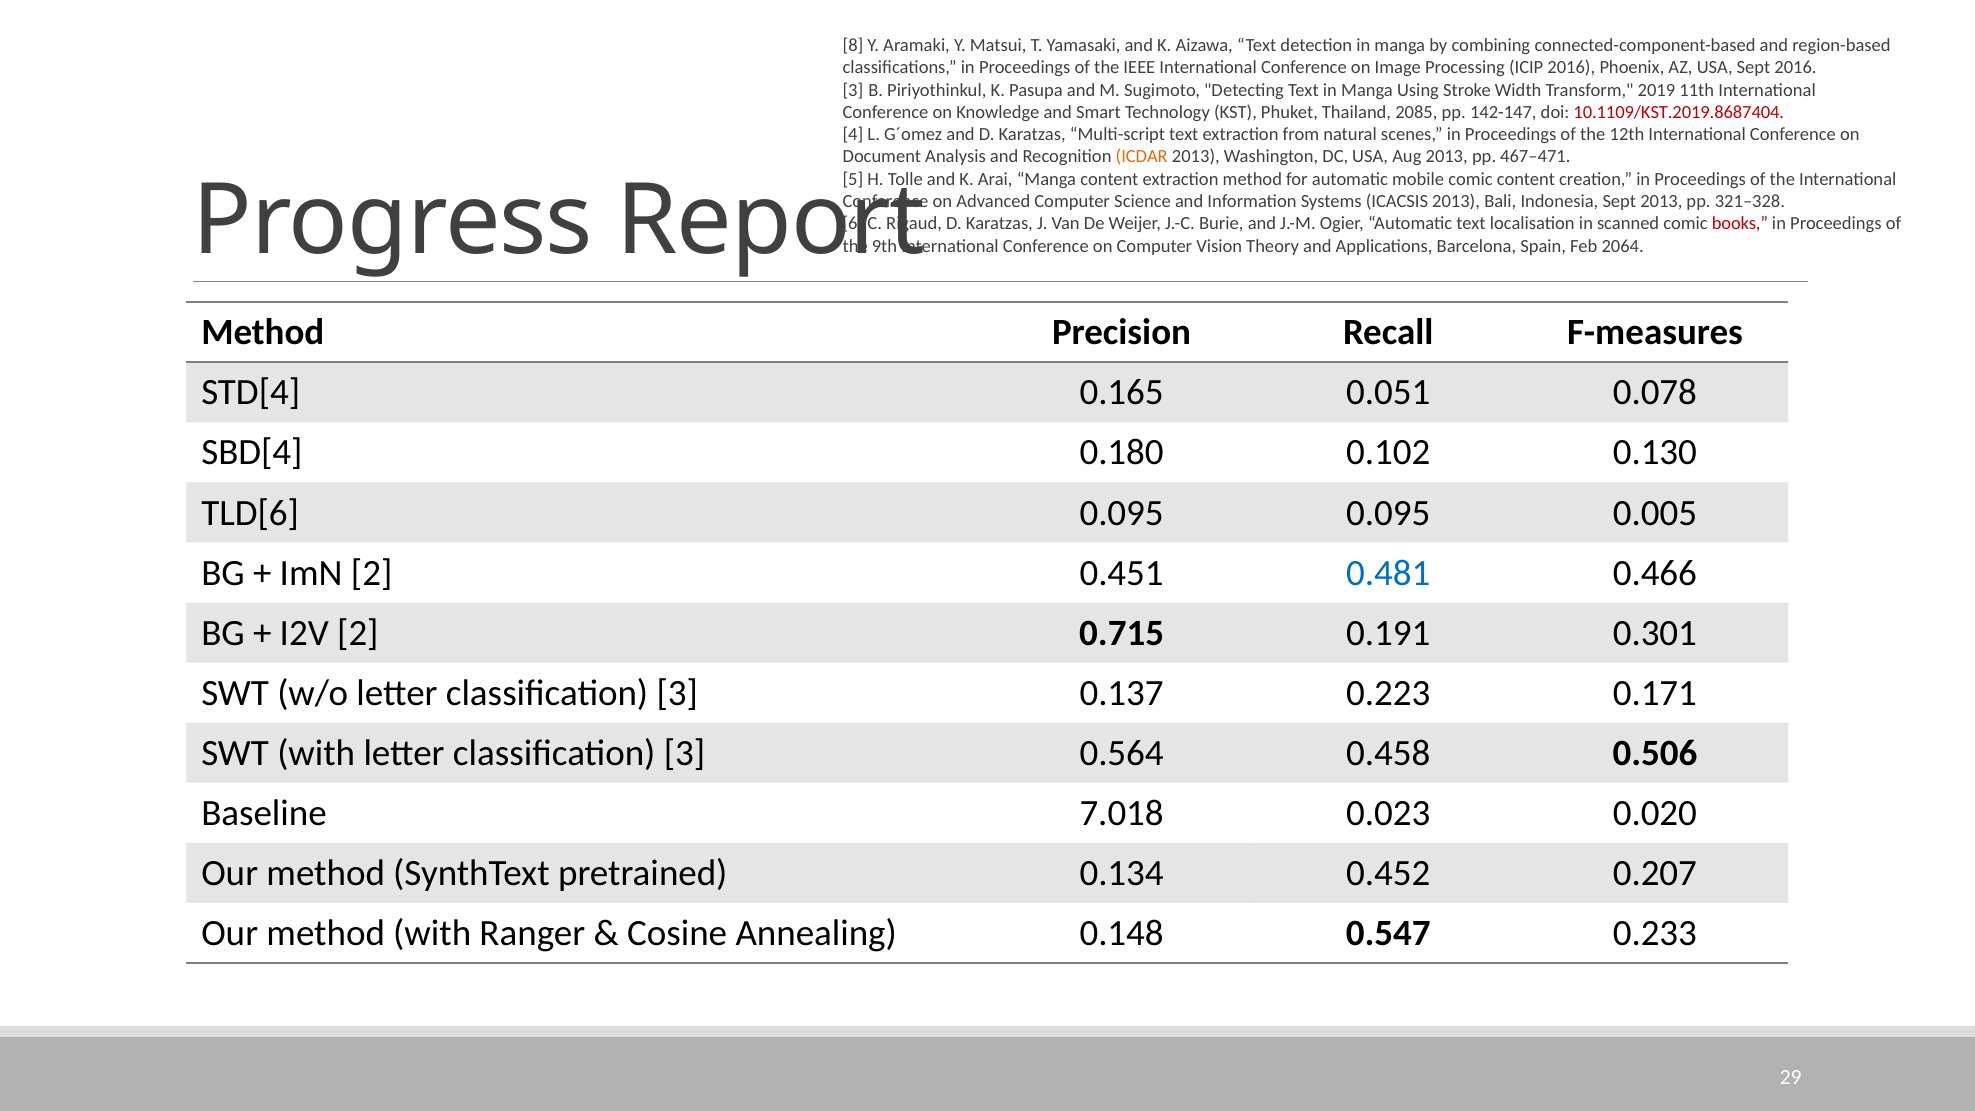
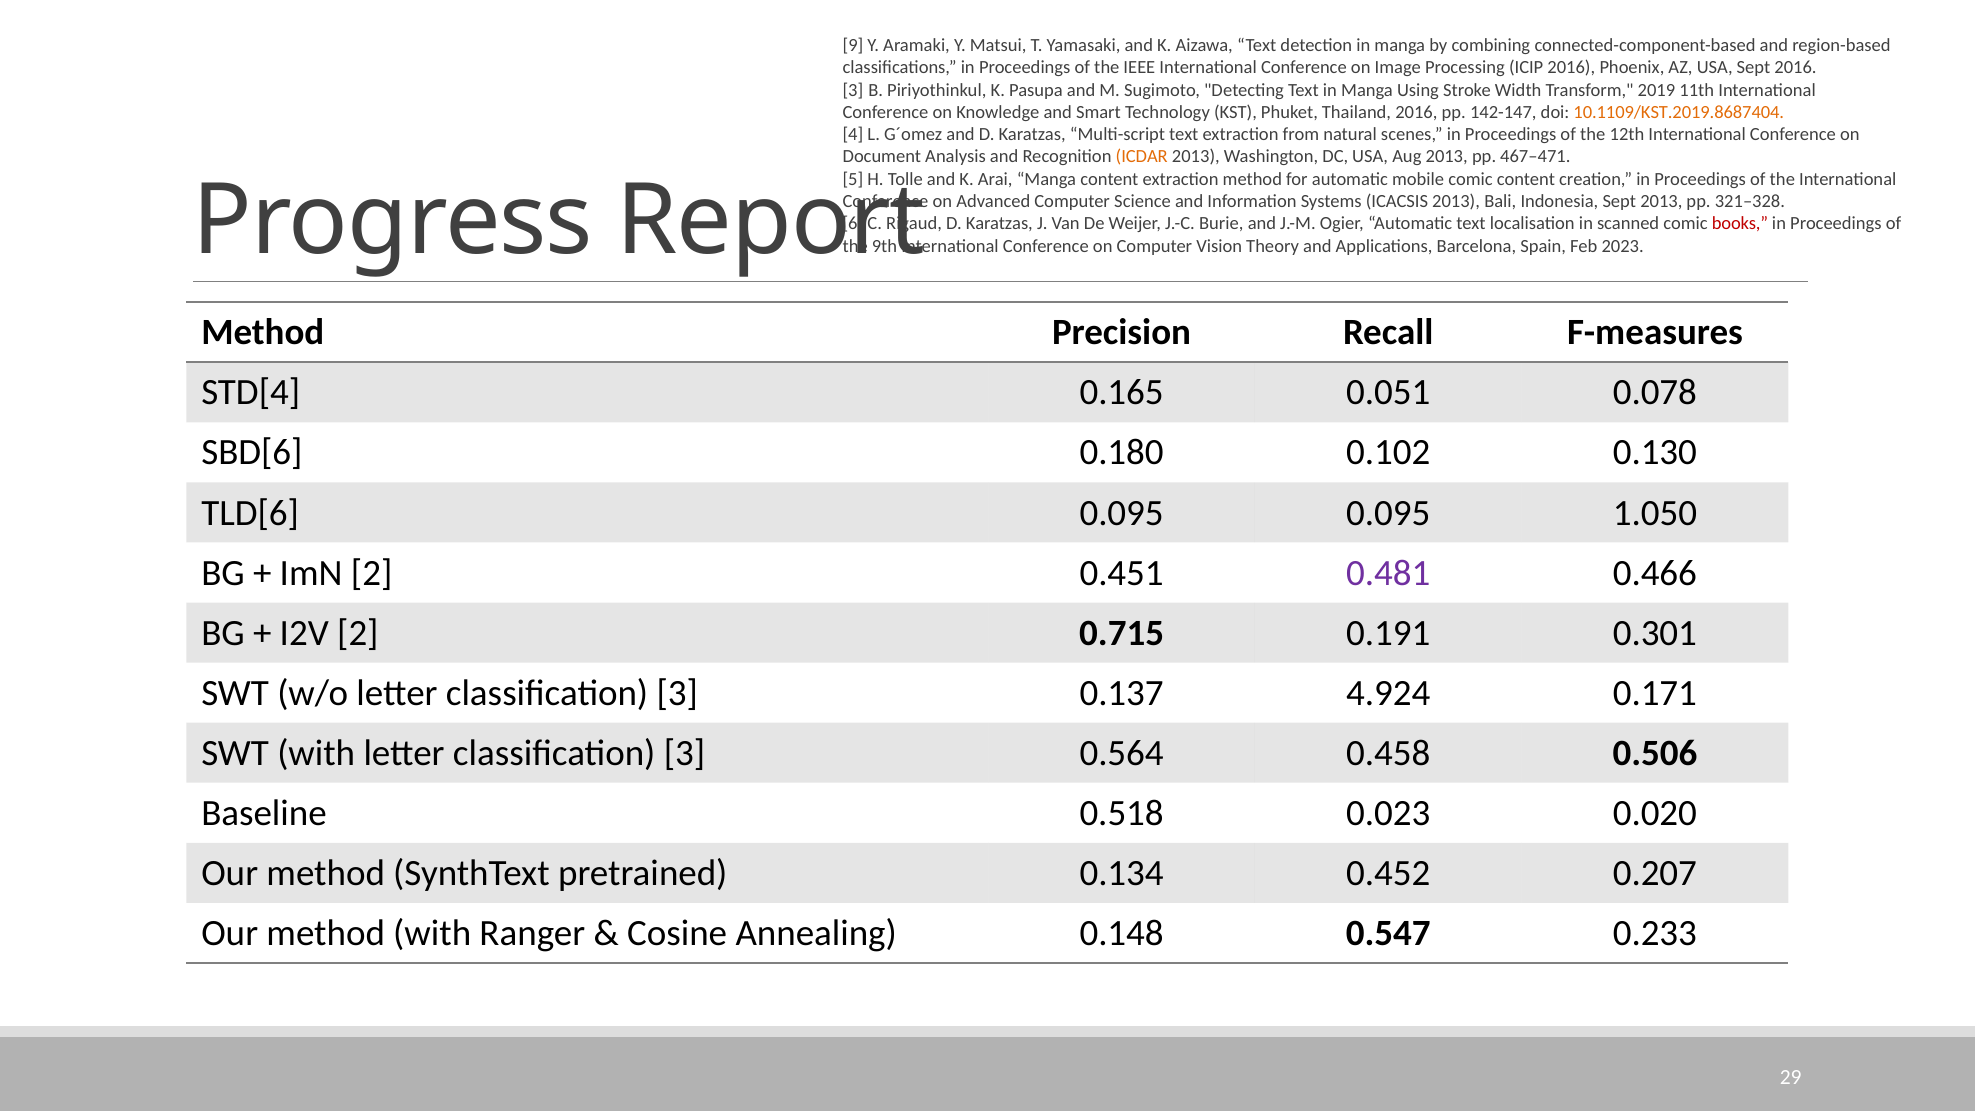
8: 8 -> 9 (853, 45)
Thailand 2085: 2085 -> 2016 (1416, 112)
10.1109/KST.2019.8687404 colour: red -> orange (1679, 112)
2064: 2064 -> 2023 (1623, 246)
SBD[4: SBD[4 -> SBD[6 (252, 453)
0.005: 0.005 -> 1.050 (1655, 513)
0.481 colour: blue -> purple (1388, 573)
0.223: 0.223 -> 4.924 (1388, 693)
7.018: 7.018 -> 0.518 (1122, 813)
